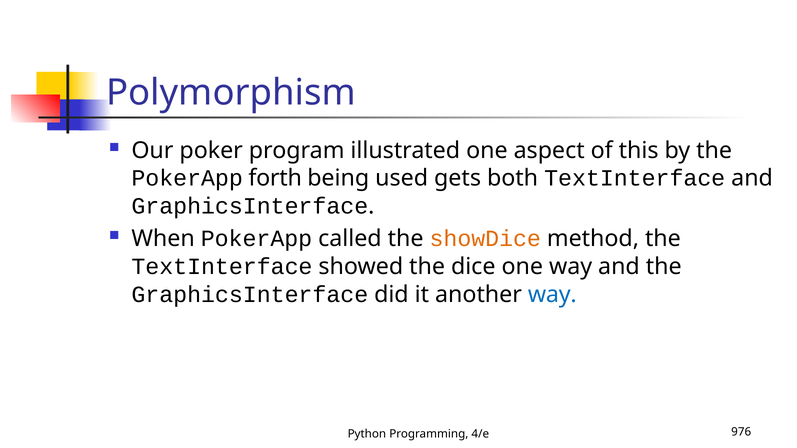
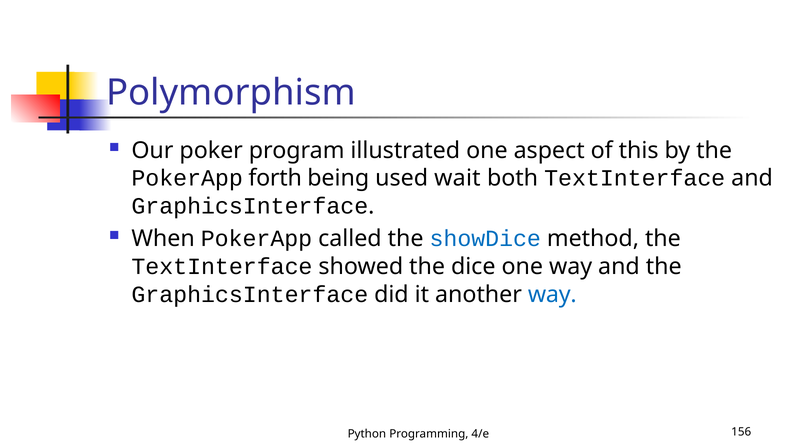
gets: gets -> wait (457, 178)
showDice colour: orange -> blue (485, 239)
976: 976 -> 156 (741, 432)
